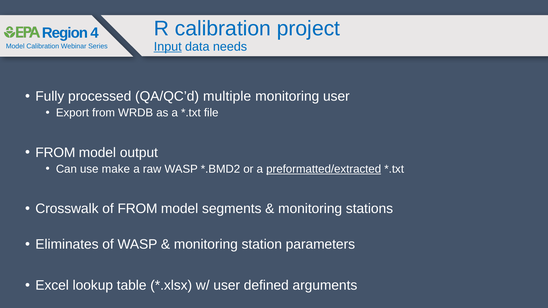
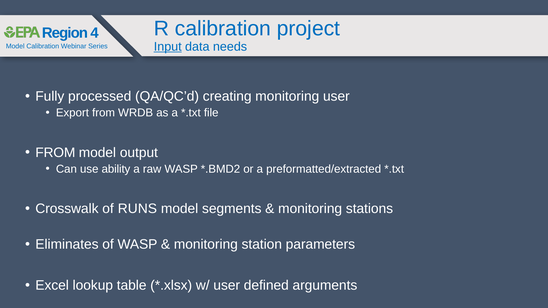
multiple: multiple -> creating (227, 97)
make: make -> ability (116, 169)
preformatted/extracted underline: present -> none (324, 169)
of FROM: FROM -> RUNS (137, 209)
